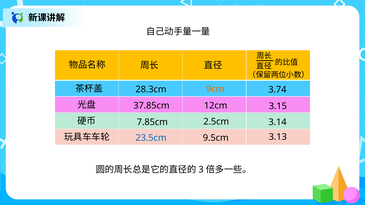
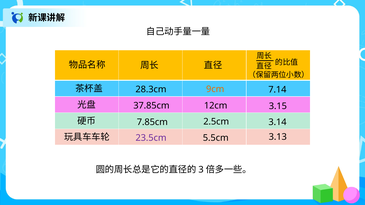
3.74: 3.74 -> 7.14 (277, 90)
23.5cm colour: blue -> purple (151, 138)
9.5cm: 9.5cm -> 5.5cm (216, 138)
